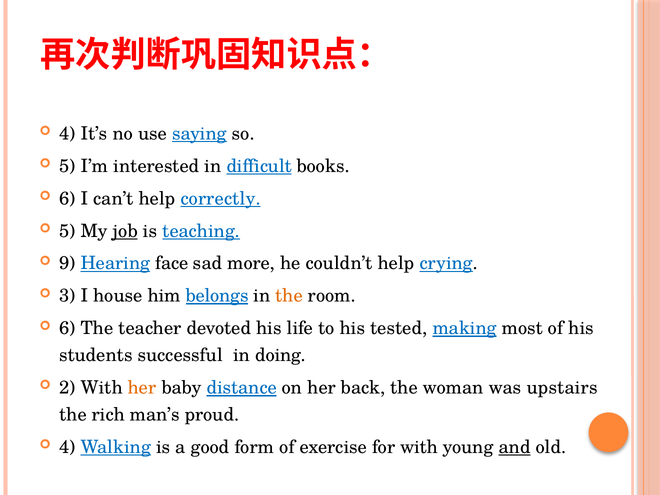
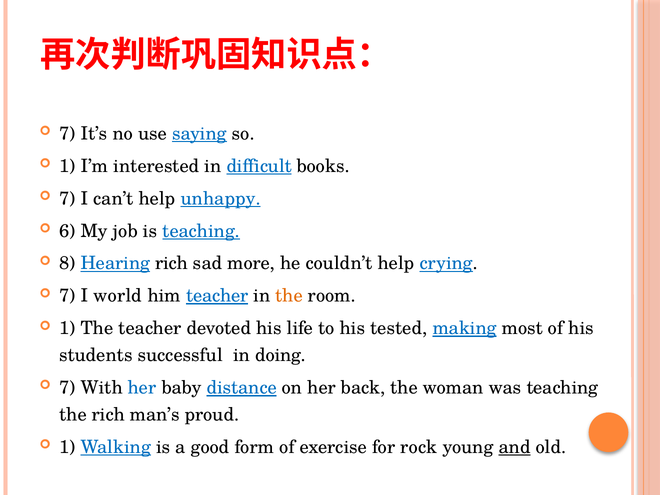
4: 4 -> 7 (67, 134)
5: 5 -> 1 (67, 166)
6: 6 -> 7 (67, 198)
correctly: correctly -> unhappy (221, 198)
5: 5 -> 6 (67, 231)
job underline: present -> none (125, 231)
9: 9 -> 8 (67, 263)
Hearing face: face -> rich (172, 263)
3: 3 -> 7 (67, 296)
house: house -> world (118, 296)
him belongs: belongs -> teacher (217, 296)
6: 6 -> 1 (67, 328)
2: 2 -> 7 (67, 388)
her colour: orange -> blue (142, 388)
was upstairs: upstairs -> teaching (562, 388)
4: 4 -> 1 (67, 447)
for with: with -> rock (419, 447)
